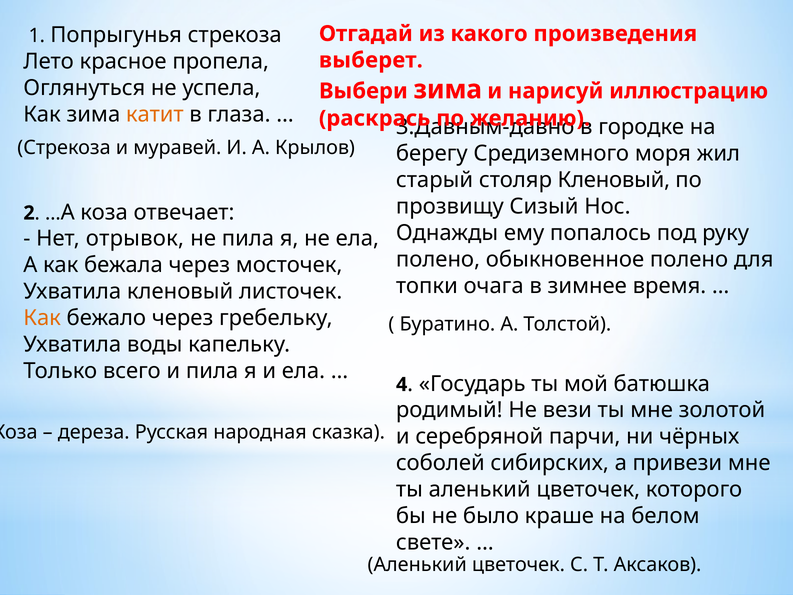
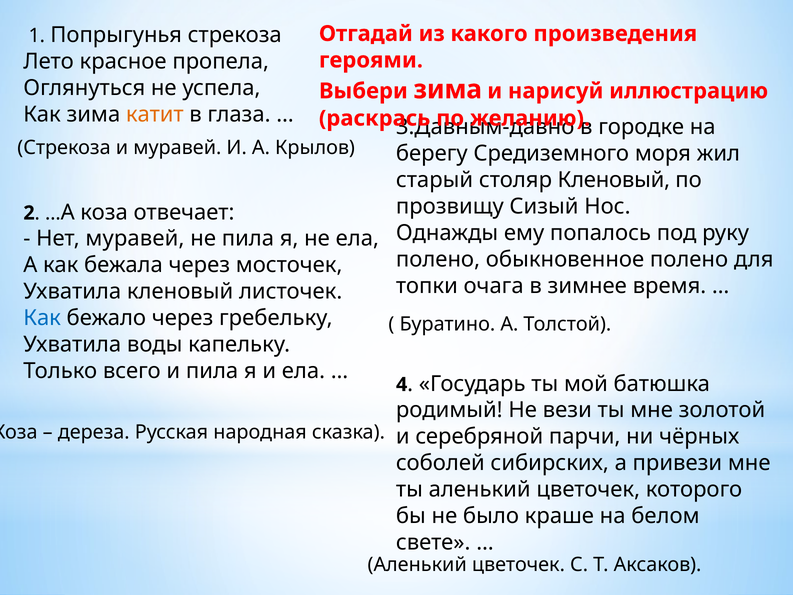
выберет: выберет -> героями (371, 60)
Нет отрывок: отрывок -> муравей (135, 239)
Как colour: orange -> blue (42, 318)
